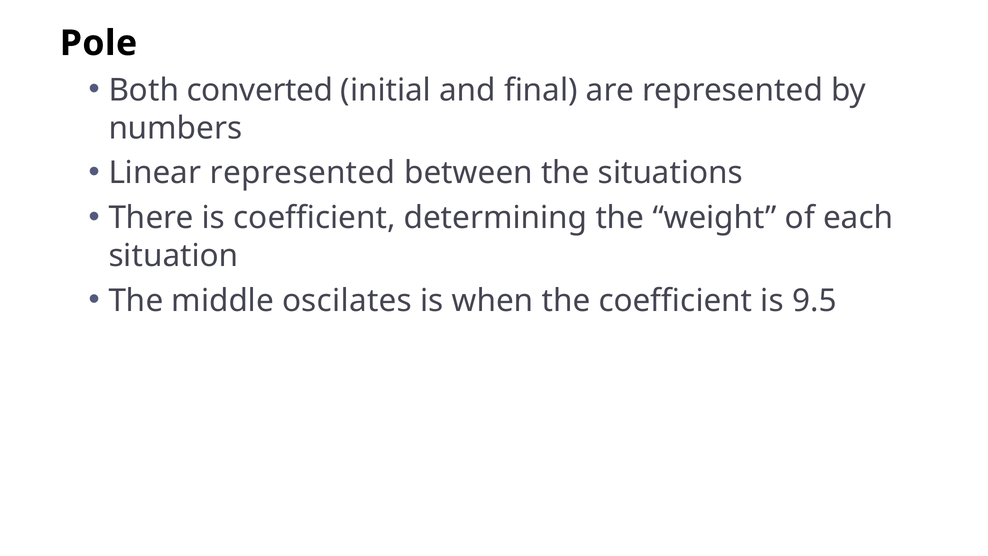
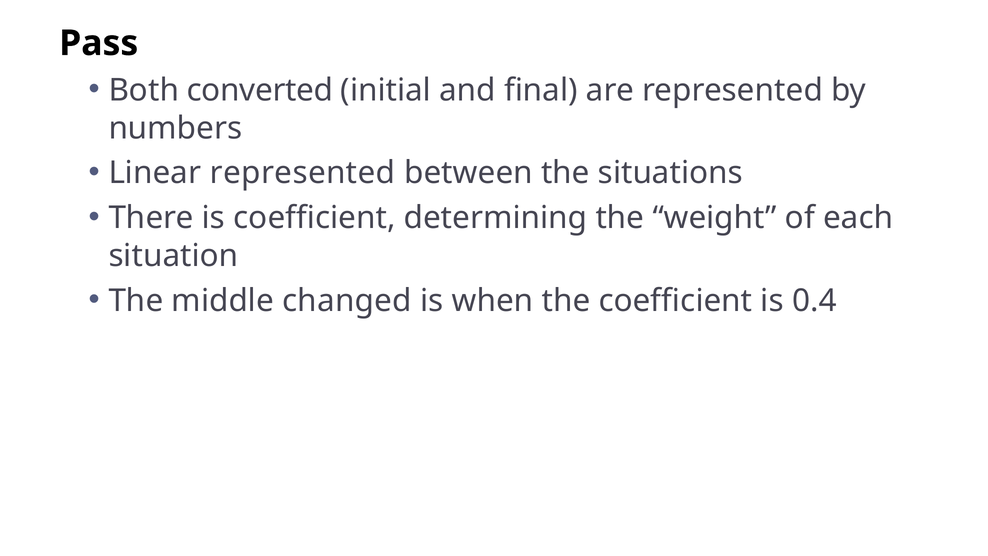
Pole: Pole -> Pass (99, 43)
oscilates: oscilates -> changed (347, 301)
9.5: 9.5 -> 0.4 (814, 301)
